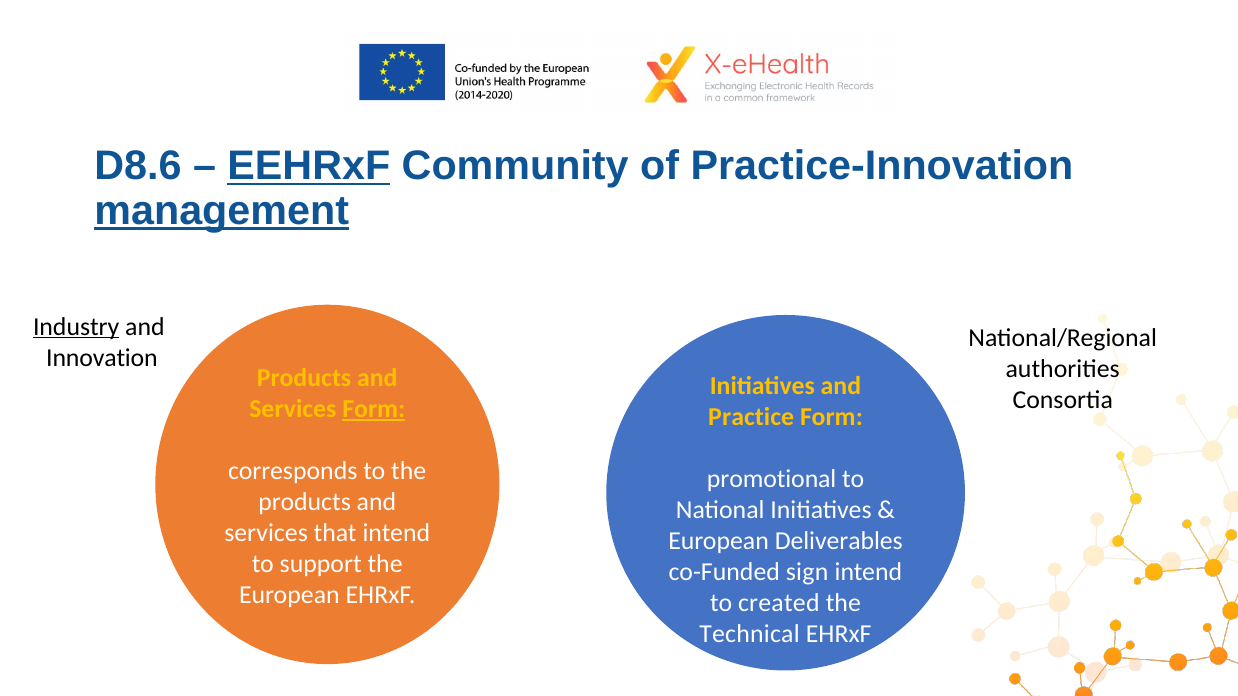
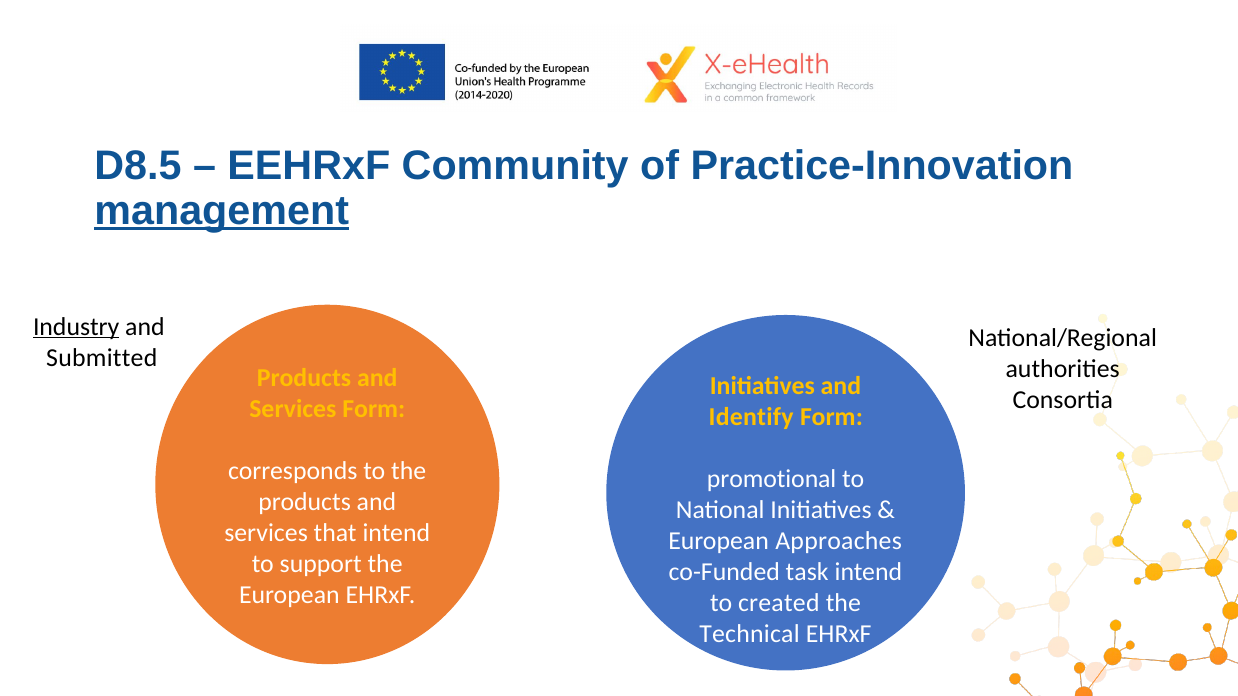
D8.6: D8.6 -> D8.5 (138, 166)
EEHRxF underline: present -> none (309, 166)
Innovation: Innovation -> Submitted (102, 358)
Form underline: present -> none (374, 409)
Practice: Practice -> Identify (751, 417)
Deliverables: Deliverables -> Approaches (839, 541)
sign: sign -> task (807, 572)
